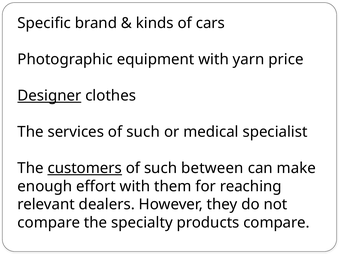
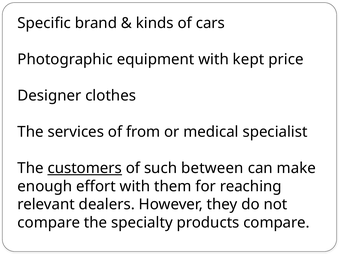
yarn: yarn -> kept (249, 59)
Designer underline: present -> none (49, 95)
services of such: such -> from (143, 132)
